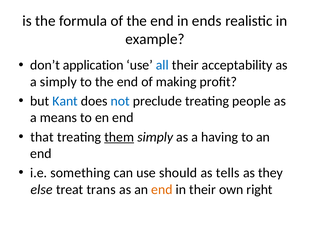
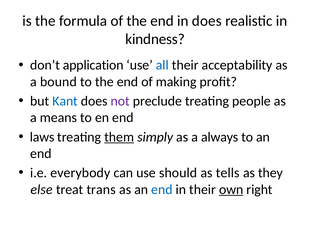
in ends: ends -> does (207, 21)
example: example -> kindness (155, 39)
a simply: simply -> bound (58, 82)
not colour: blue -> purple (120, 101)
that: that -> laws (42, 137)
having: having -> always (220, 137)
something: something -> everybody (80, 173)
end colour: orange -> blue (162, 189)
own underline: none -> present (231, 189)
